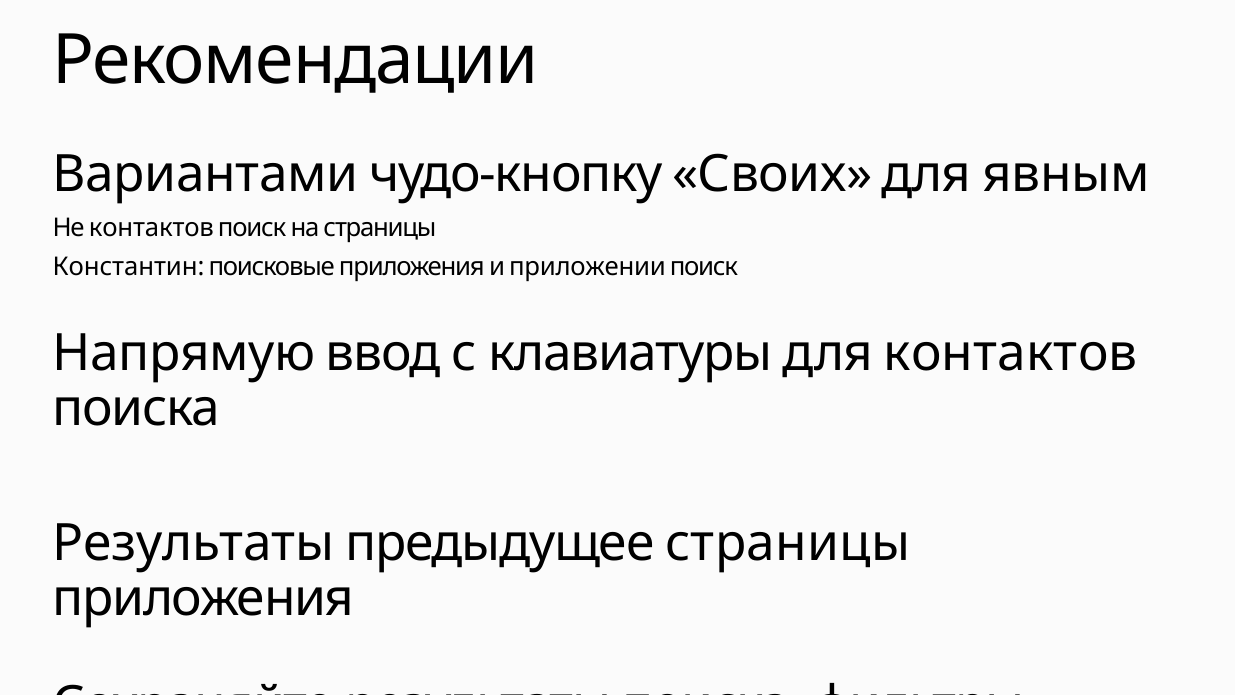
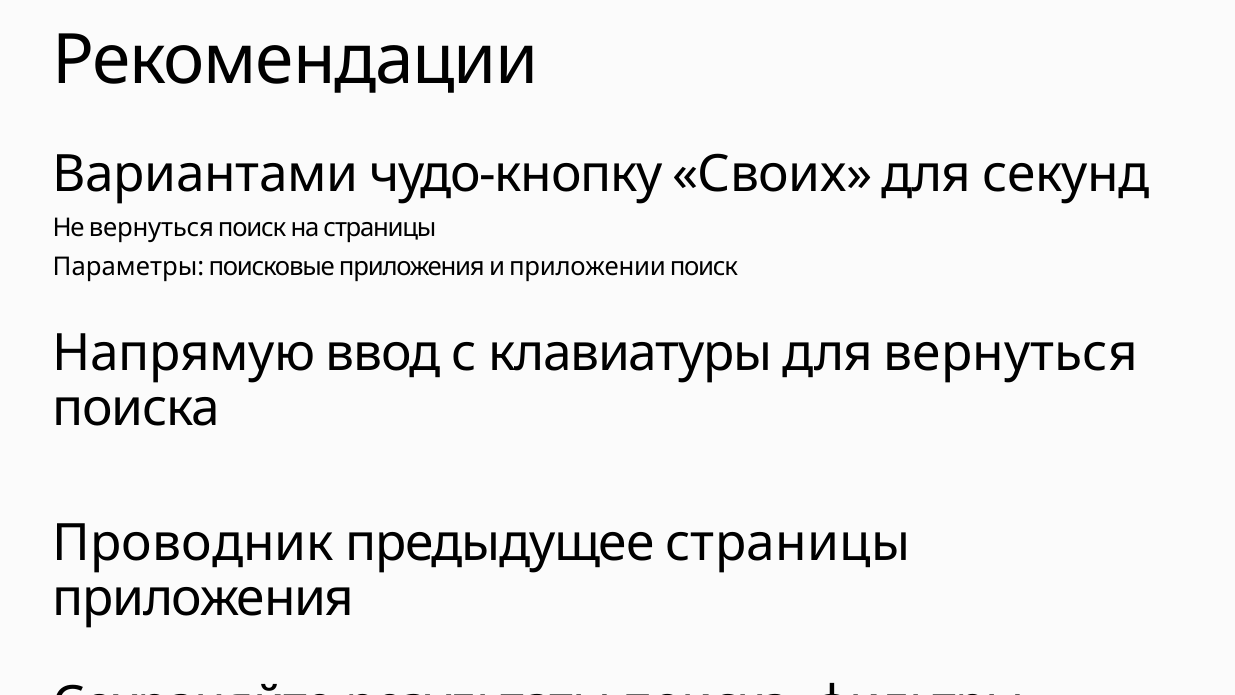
явным: явным -> секунд (1066, 174)
Не контактов: контактов -> вернуться (151, 228)
Константин: Константин -> Параметры (128, 267)
для контактов: контактов -> вернуться (1011, 353)
Результаты: Результаты -> Проводник (193, 543)
